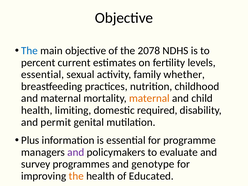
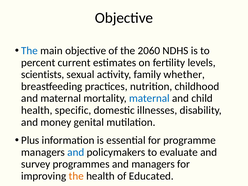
2078: 2078 -> 2060 (149, 51)
essential: essential -> scientists (43, 75)
maternal colour: orange -> blue (149, 98)
limiting: limiting -> specific (73, 110)
required: required -> illnesses (157, 110)
permit: permit -> money (56, 122)
and colour: purple -> blue (76, 152)
and genotype: genotype -> managers (153, 164)
